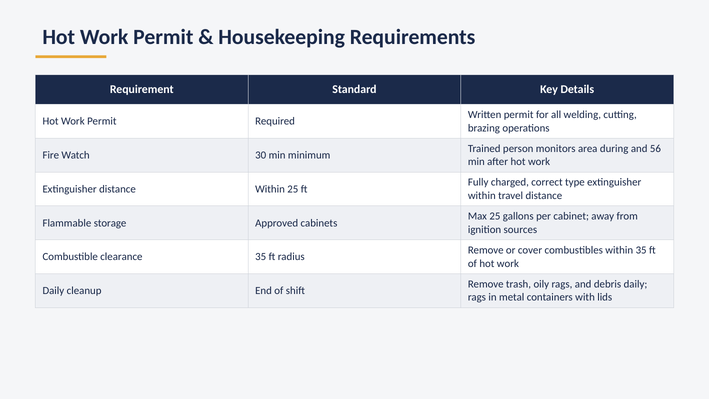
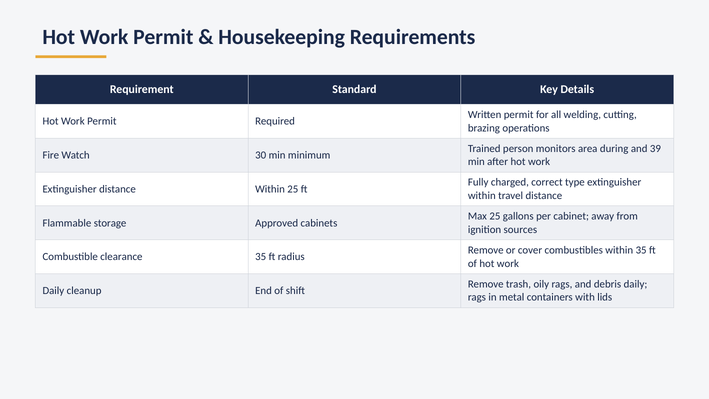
56: 56 -> 39 (655, 148)
